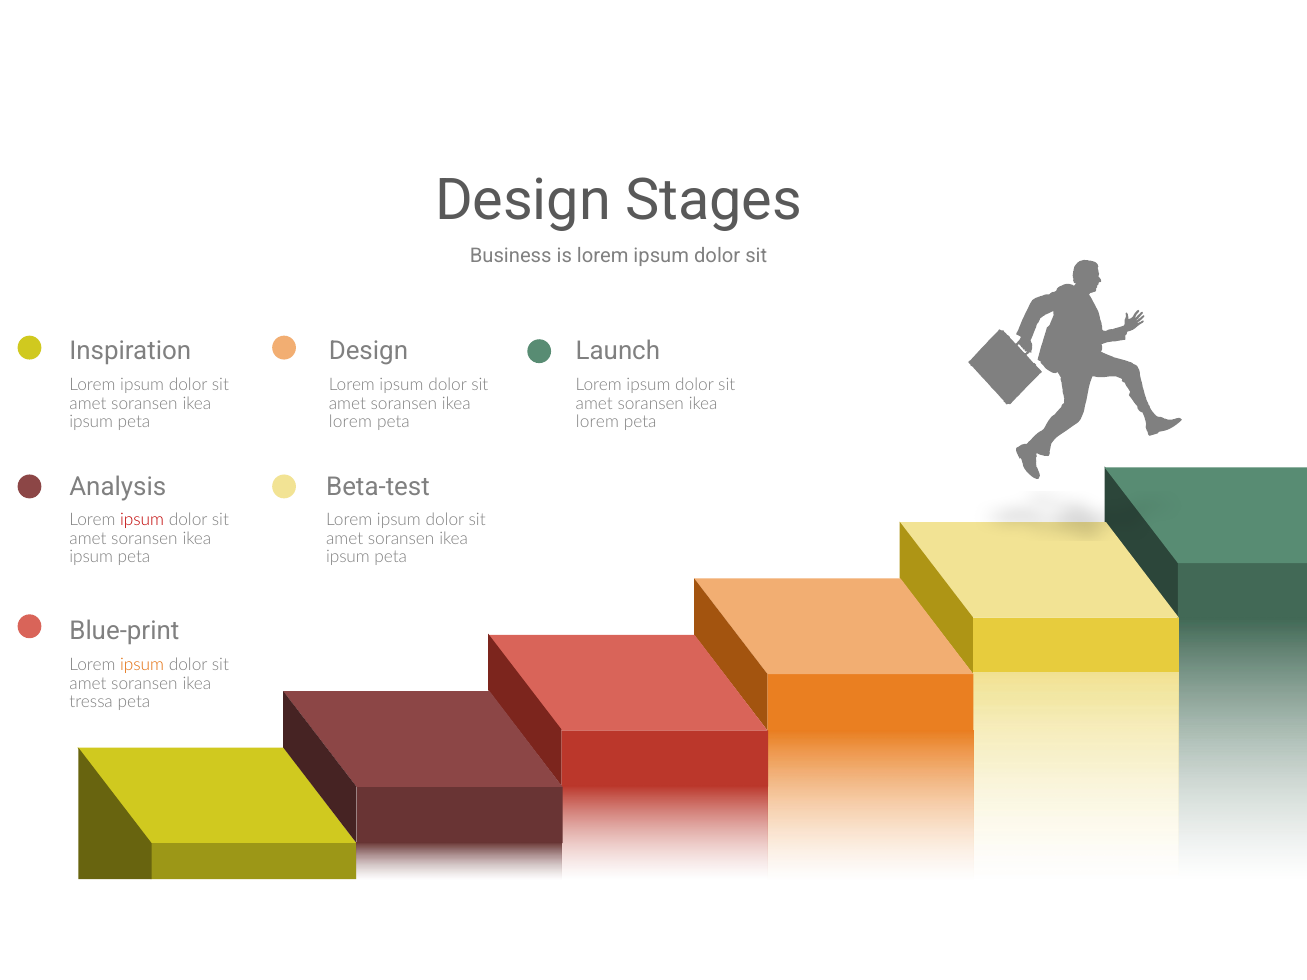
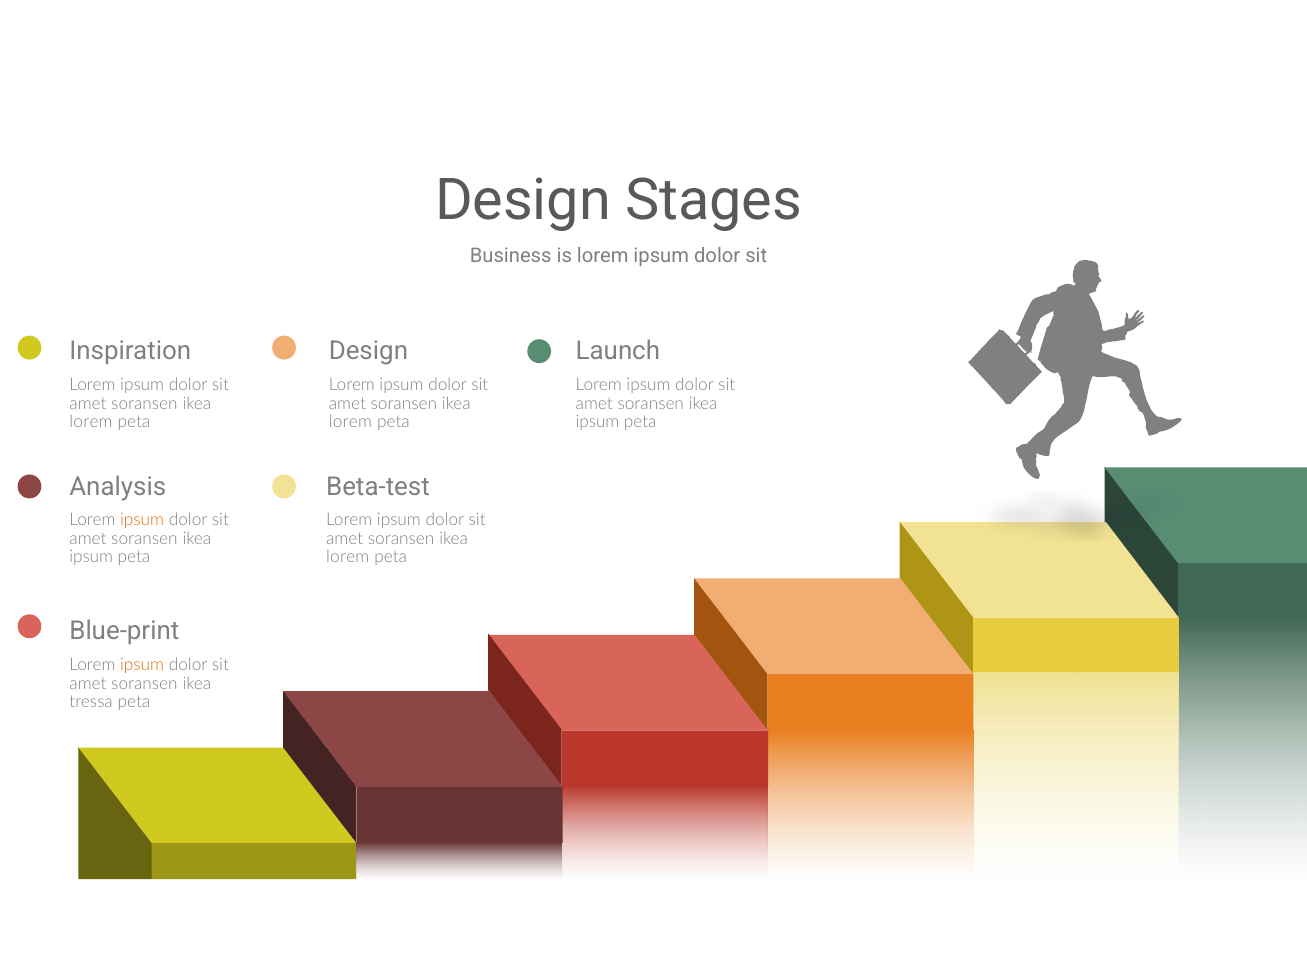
ipsum: ipsum -> lorem (91, 422)
lorem: lorem -> ipsum (598, 422)
ipsum colour: red -> orange (142, 520)
ipsum: ipsum -> lorem (348, 557)
